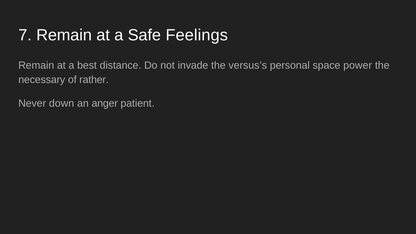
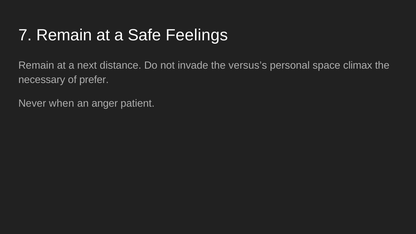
best: best -> next (87, 65)
power: power -> climax (358, 65)
rather: rather -> prefer (94, 80)
down: down -> when (62, 103)
